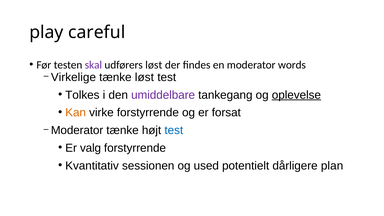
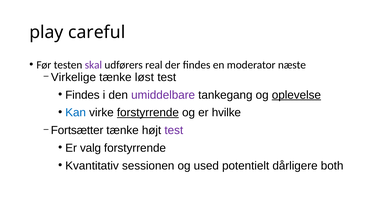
udførers løst: løst -> real (154, 65)
words: words -> næste (292, 65)
Tolkes: Tolkes -> Findes (82, 95)
Kan colour: orange -> blue (76, 113)
forstyrrende underline: none -> present (148, 113)
forsat: forsat -> hvilke (226, 113)
Moderator: Moderator -> Fortsætter (77, 130)
test colour: blue -> purple (174, 130)
plan: plan -> both (332, 166)
